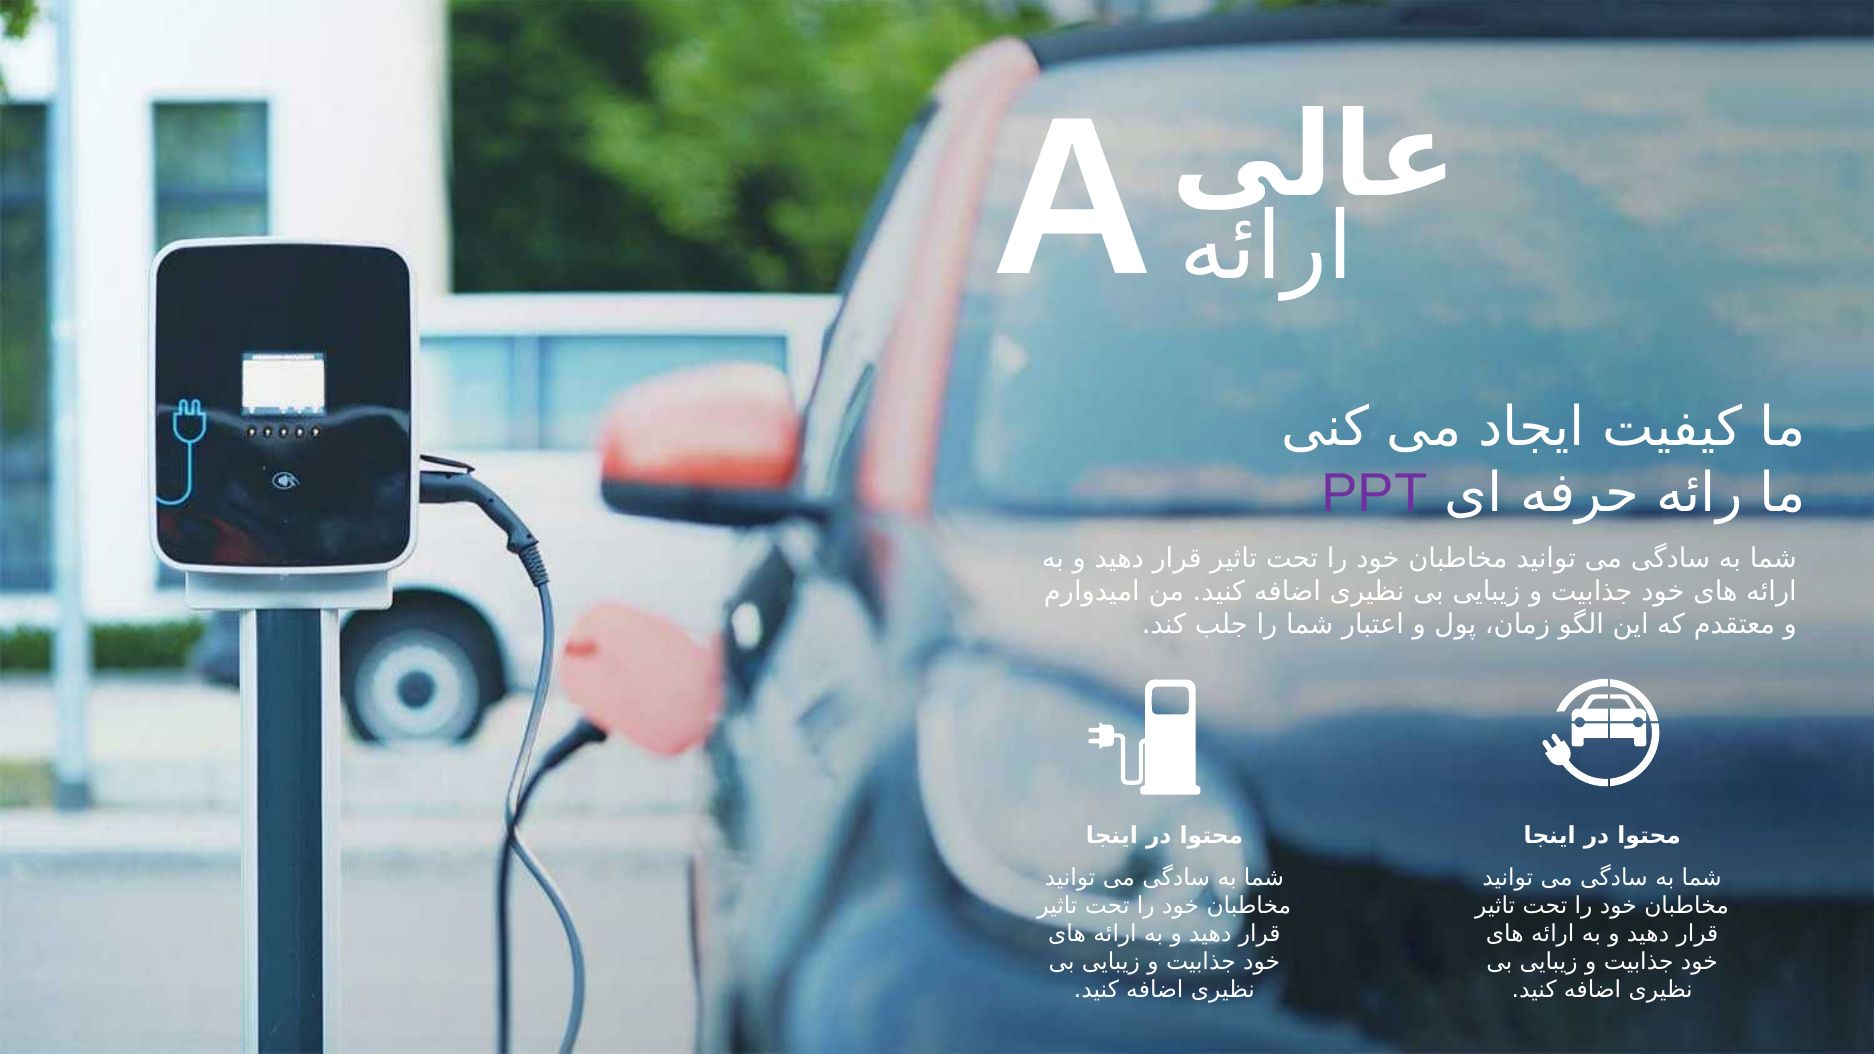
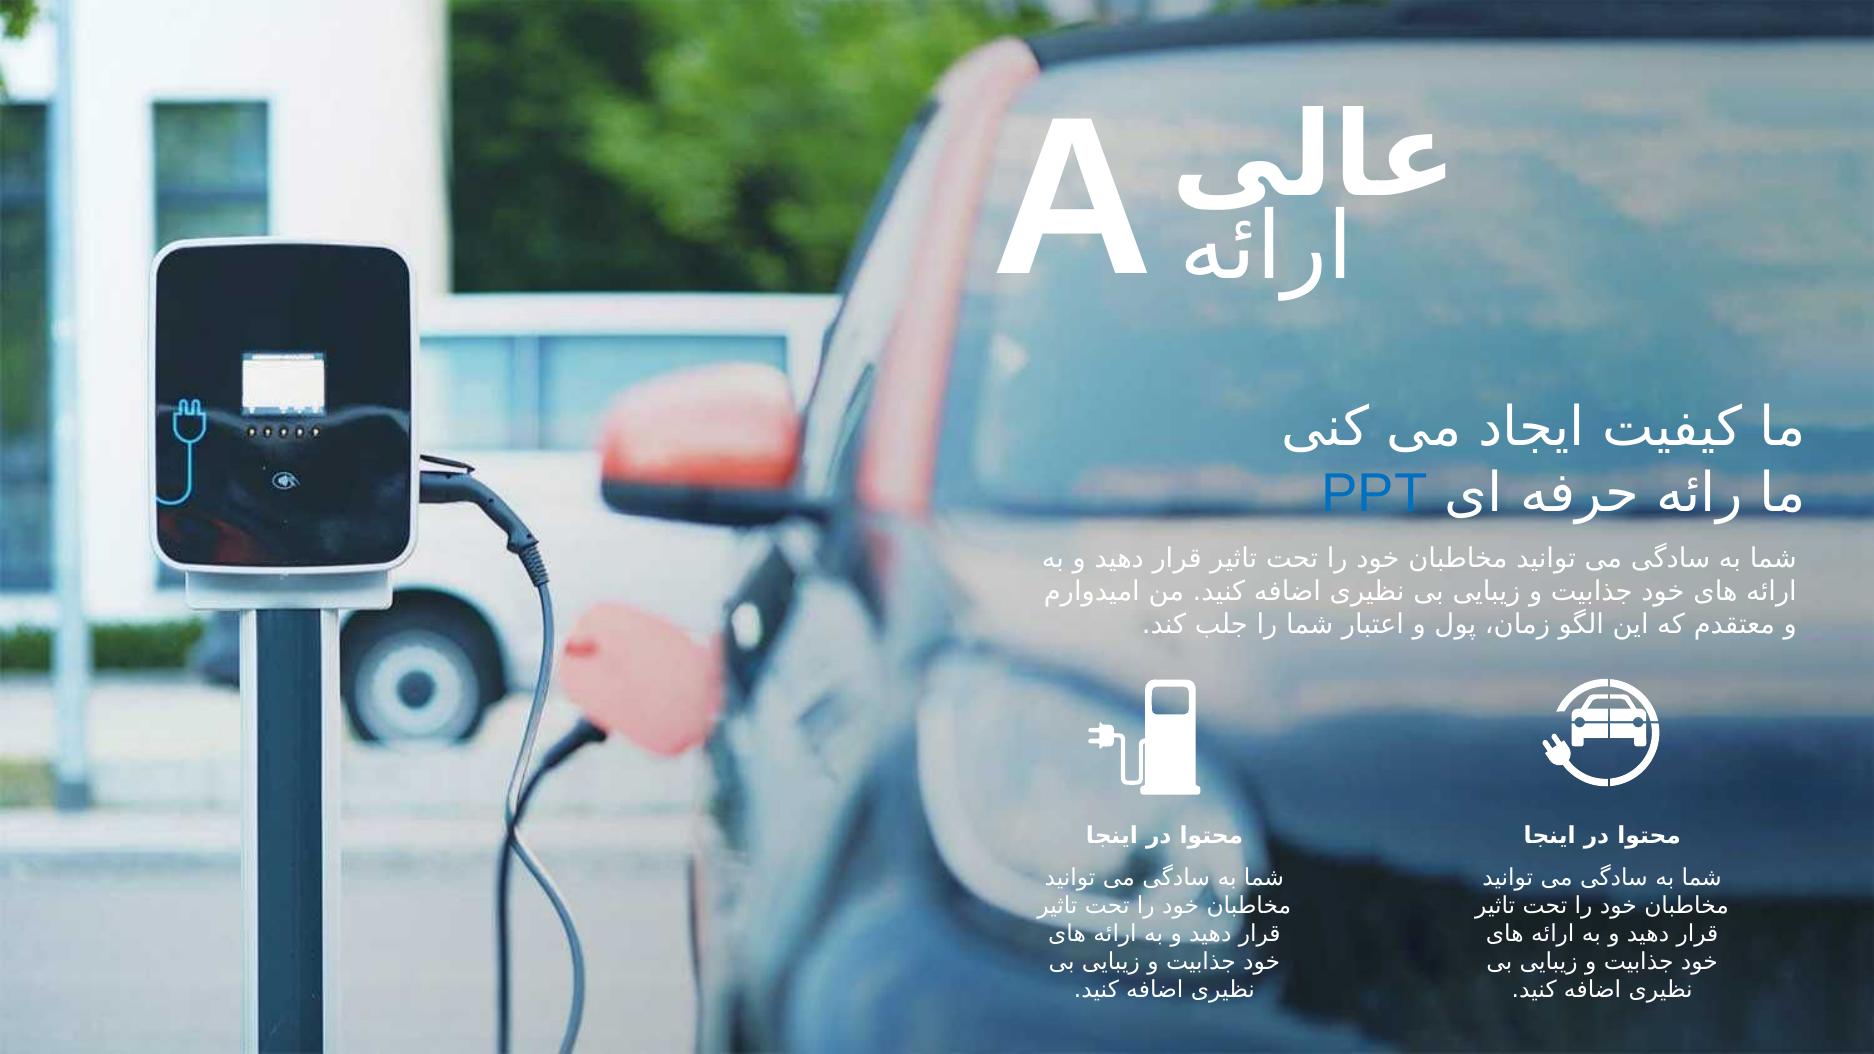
PPT colour: purple -> blue (1374, 493)
